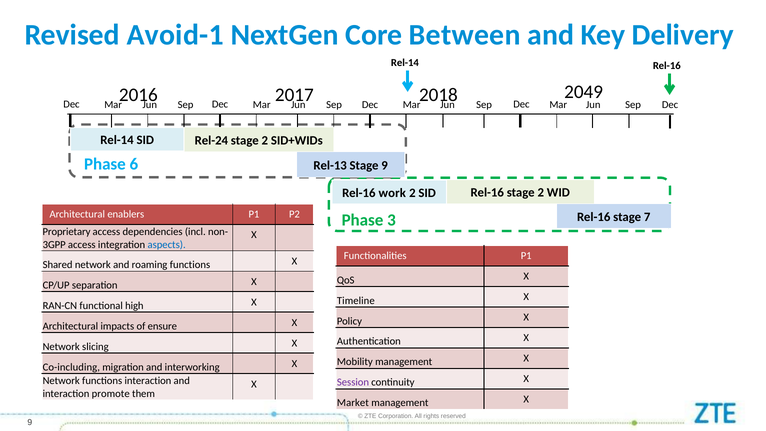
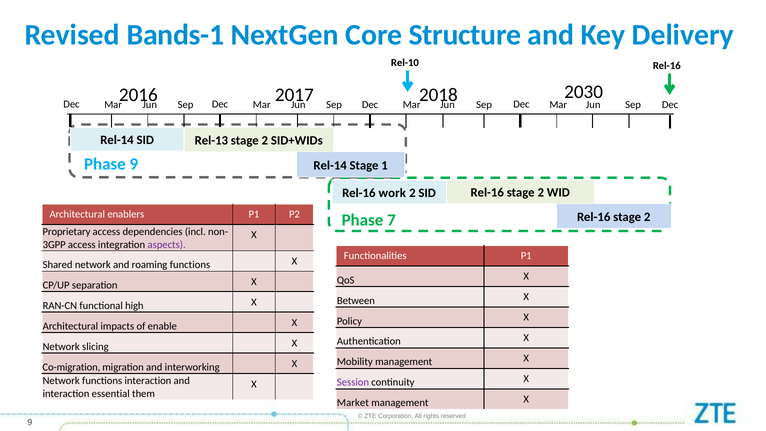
Avoid-1: Avoid-1 -> Bands-1 (175, 35)
Between: Between -> Structure (465, 35)
Rel-14: Rel-14 -> Rel-10 (405, 63)
2049: 2049 -> 2030 (584, 92)
Rel-24: Rel-24 -> Rel-13 (211, 140)
Phase 6: 6 -> 9 (134, 164)
Rel-13: Rel-13 -> Rel-14 (330, 165)
Stage 9: 9 -> 1 (385, 165)
7: 7 -> 2 (647, 217)
3: 3 -> 7 (391, 220)
aspects colour: blue -> purple (167, 245)
Timeline: Timeline -> Between (356, 300)
ensure: ensure -> enable (162, 326)
Co-including: Co-including -> Co-migration (71, 367)
promote: promote -> essential (111, 394)
